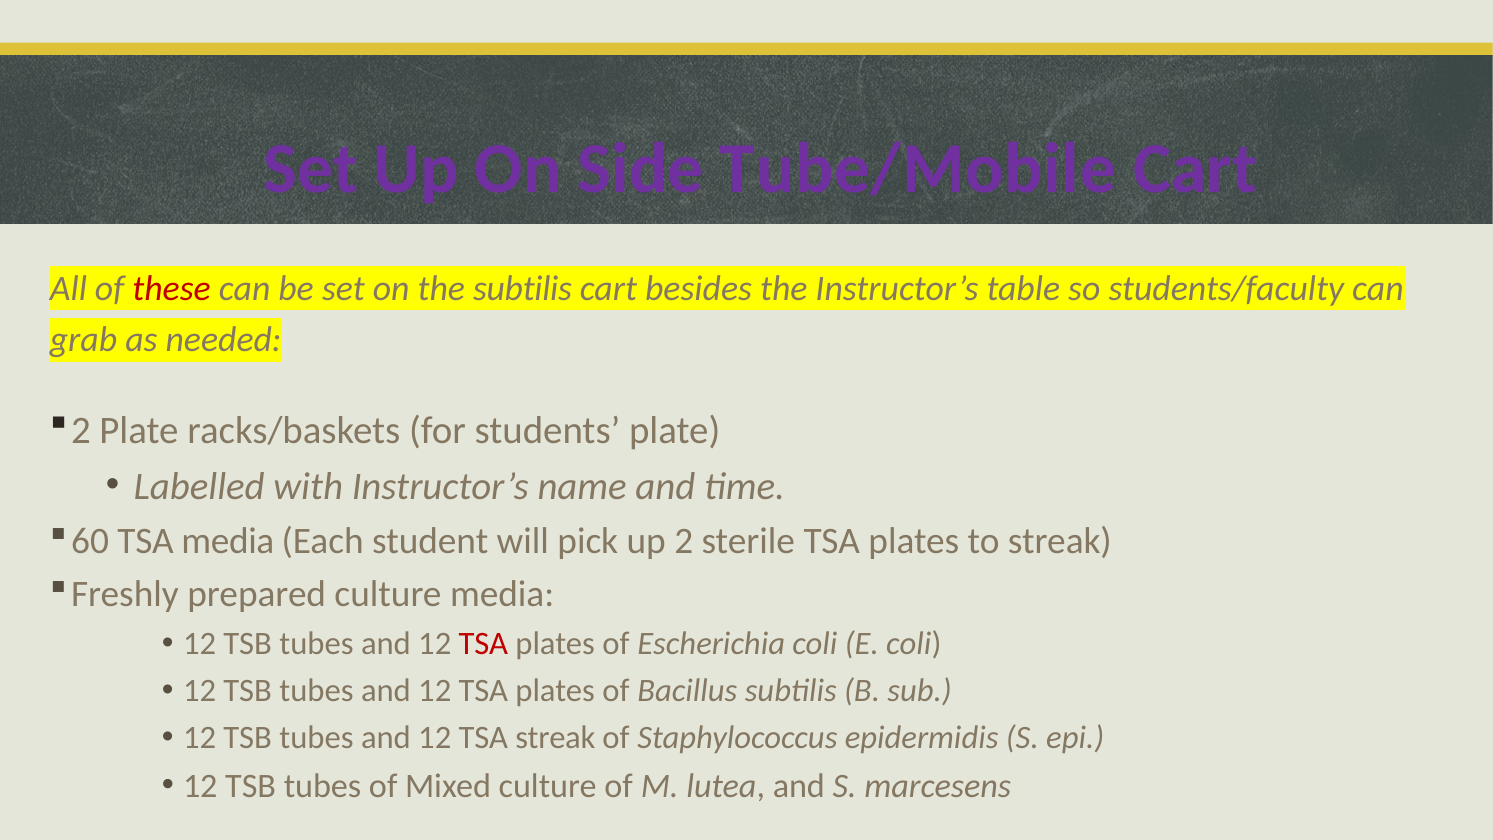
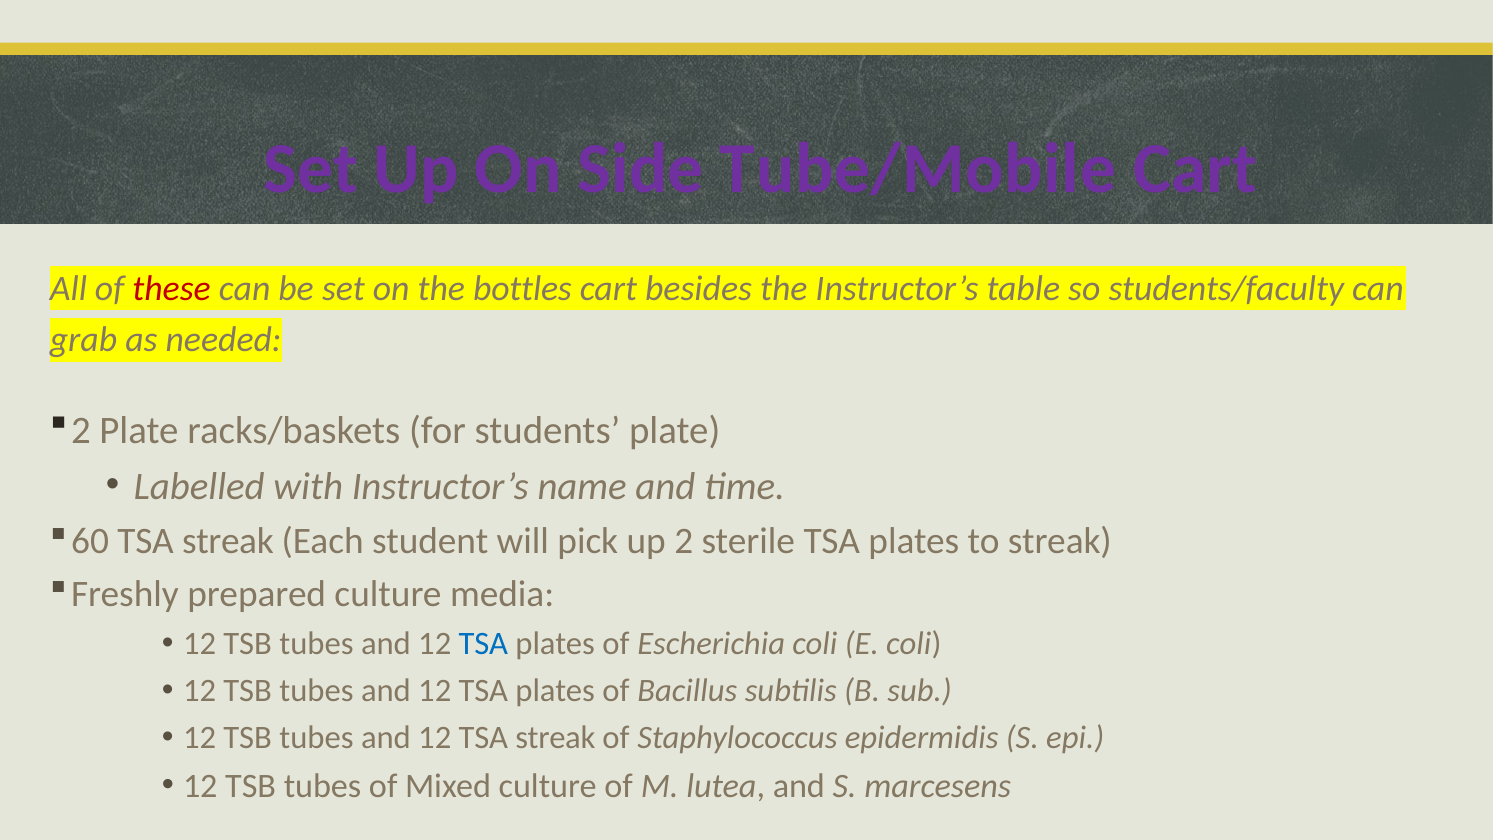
the subtilis: subtilis -> bottles (522, 289)
60 TSA media: media -> streak (228, 541)
TSA colour: red -> blue (483, 644)
